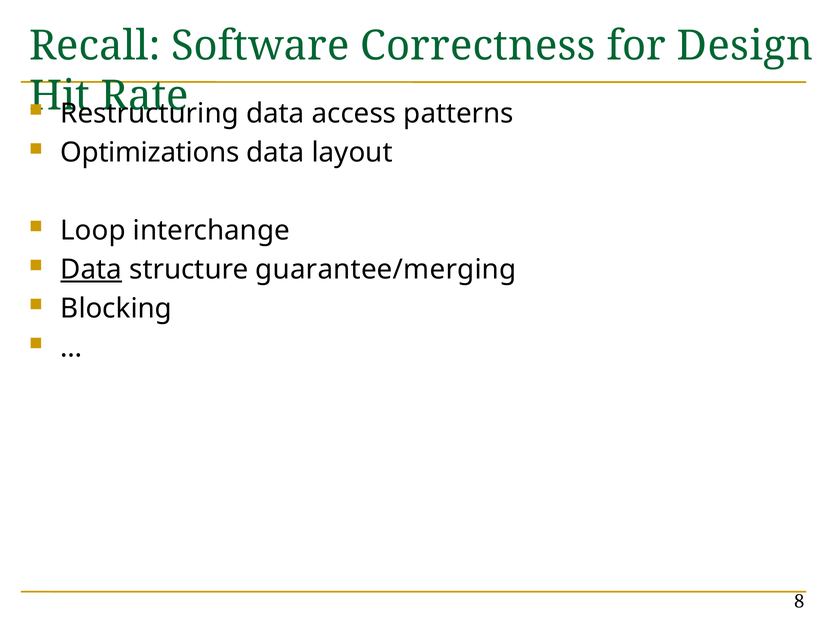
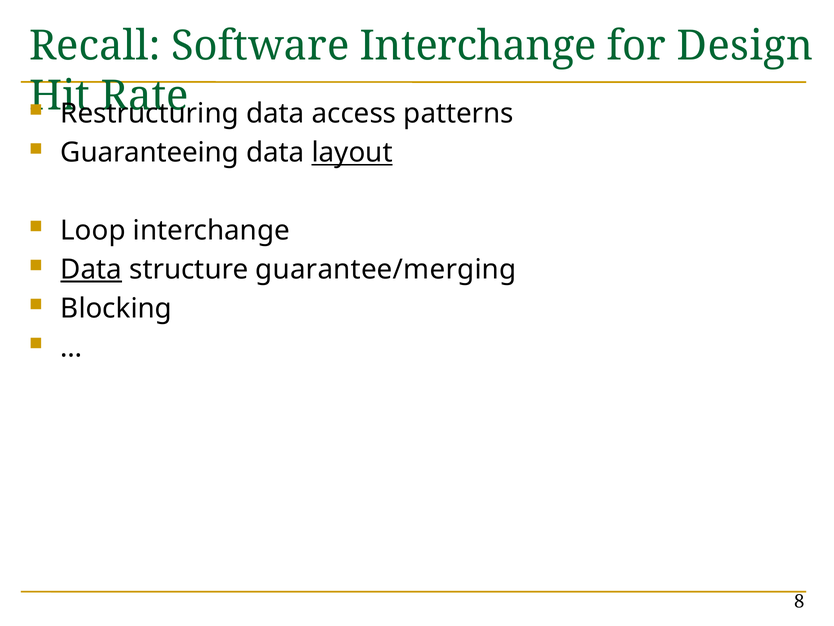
Software Correctness: Correctness -> Interchange (478, 46)
Optimizations: Optimizations -> Guaranteeing (150, 153)
layout underline: none -> present (352, 153)
